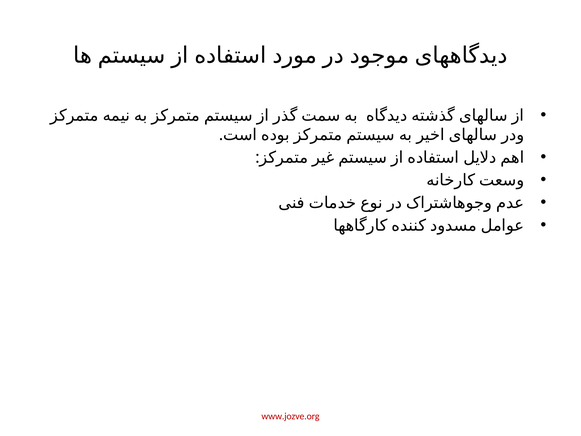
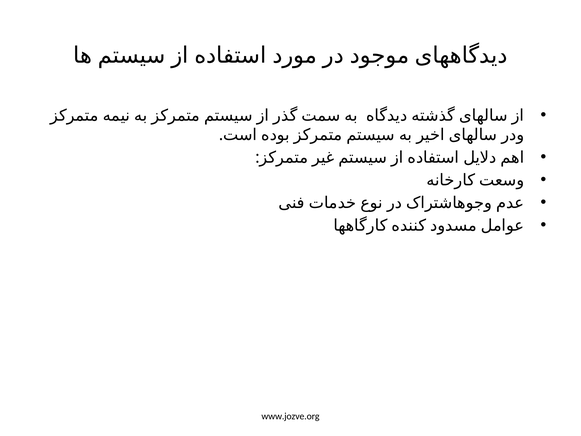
www.jozve.org colour: red -> black (290, 416)
